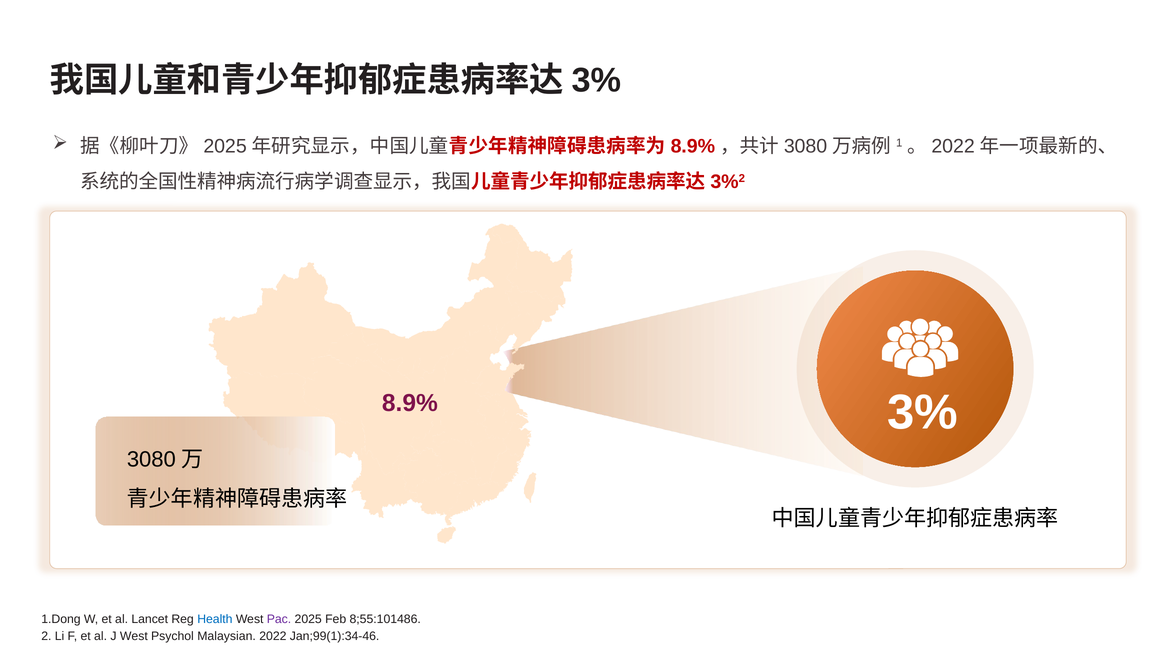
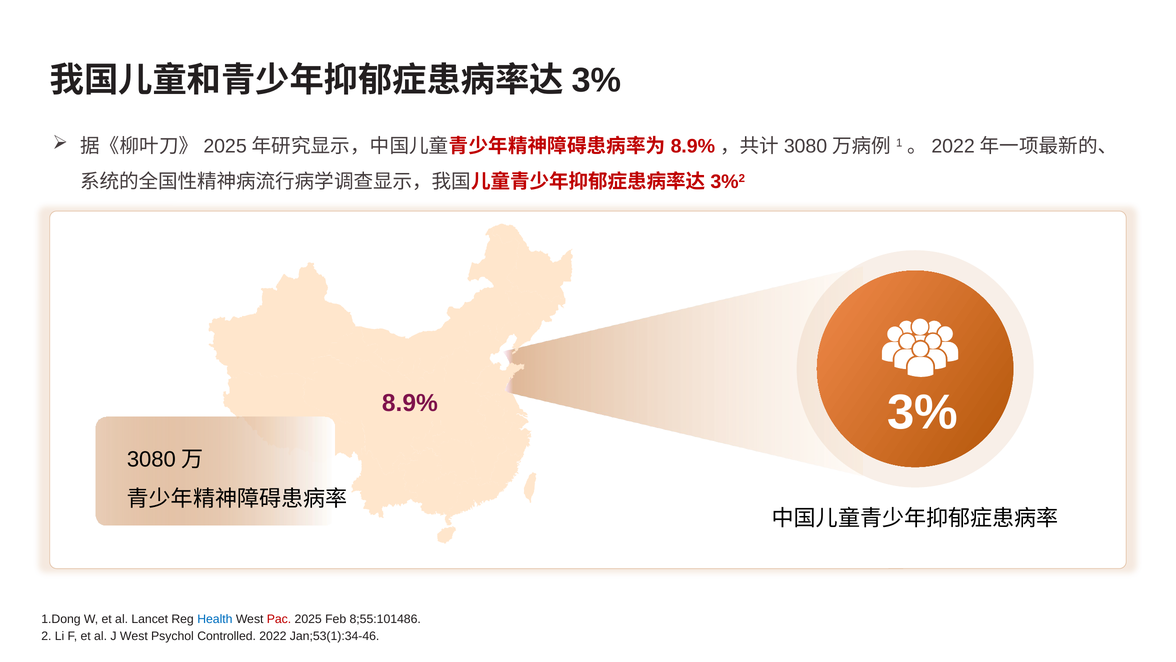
Pac colour: purple -> red (279, 618)
Malaysian: Malaysian -> Controlled (227, 636)
Jan;99(1):34-46: Jan;99(1):34-46 -> Jan;53(1):34-46 (335, 636)
